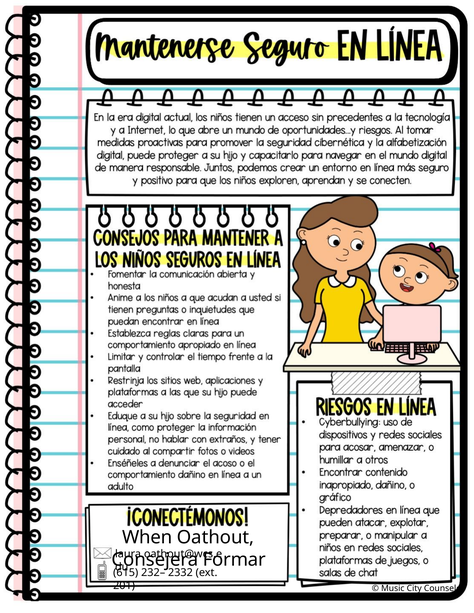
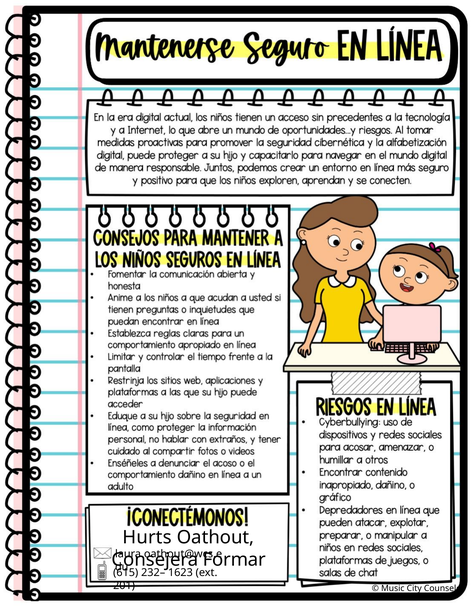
When: When -> Hurts (147, 538)
2332: 2332 -> 1623 (180, 573)
